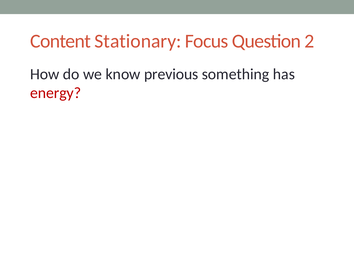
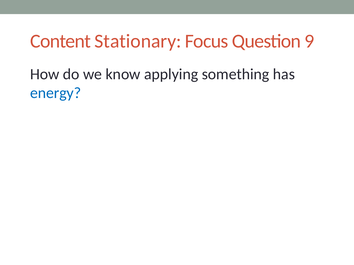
2: 2 -> 9 (309, 41)
previous: previous -> applying (171, 74)
energy colour: red -> blue (56, 93)
